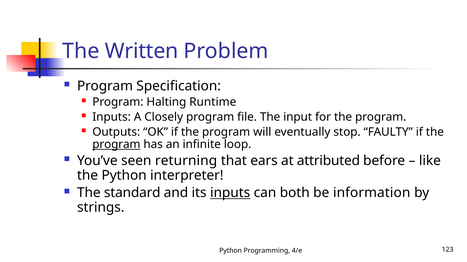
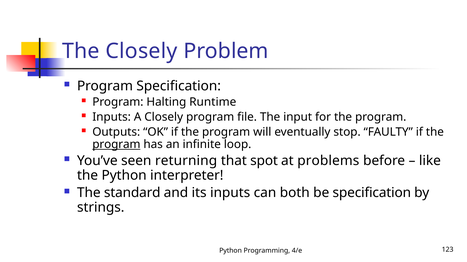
The Written: Written -> Closely (141, 51)
ears: ears -> spot (264, 161)
attributed: attributed -> problems (328, 161)
inputs underline: present -> none (230, 193)
be information: information -> specification (372, 193)
